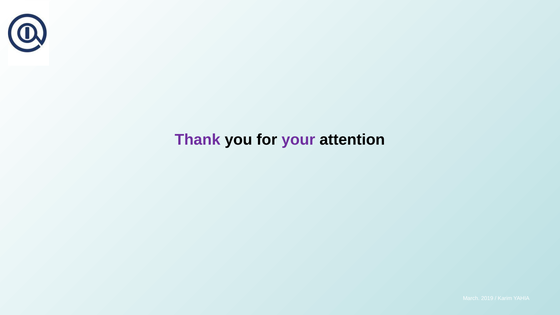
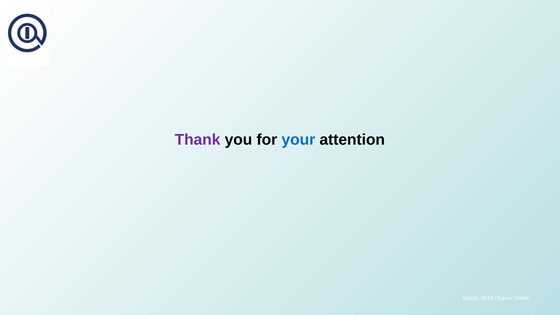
your colour: purple -> blue (298, 140)
